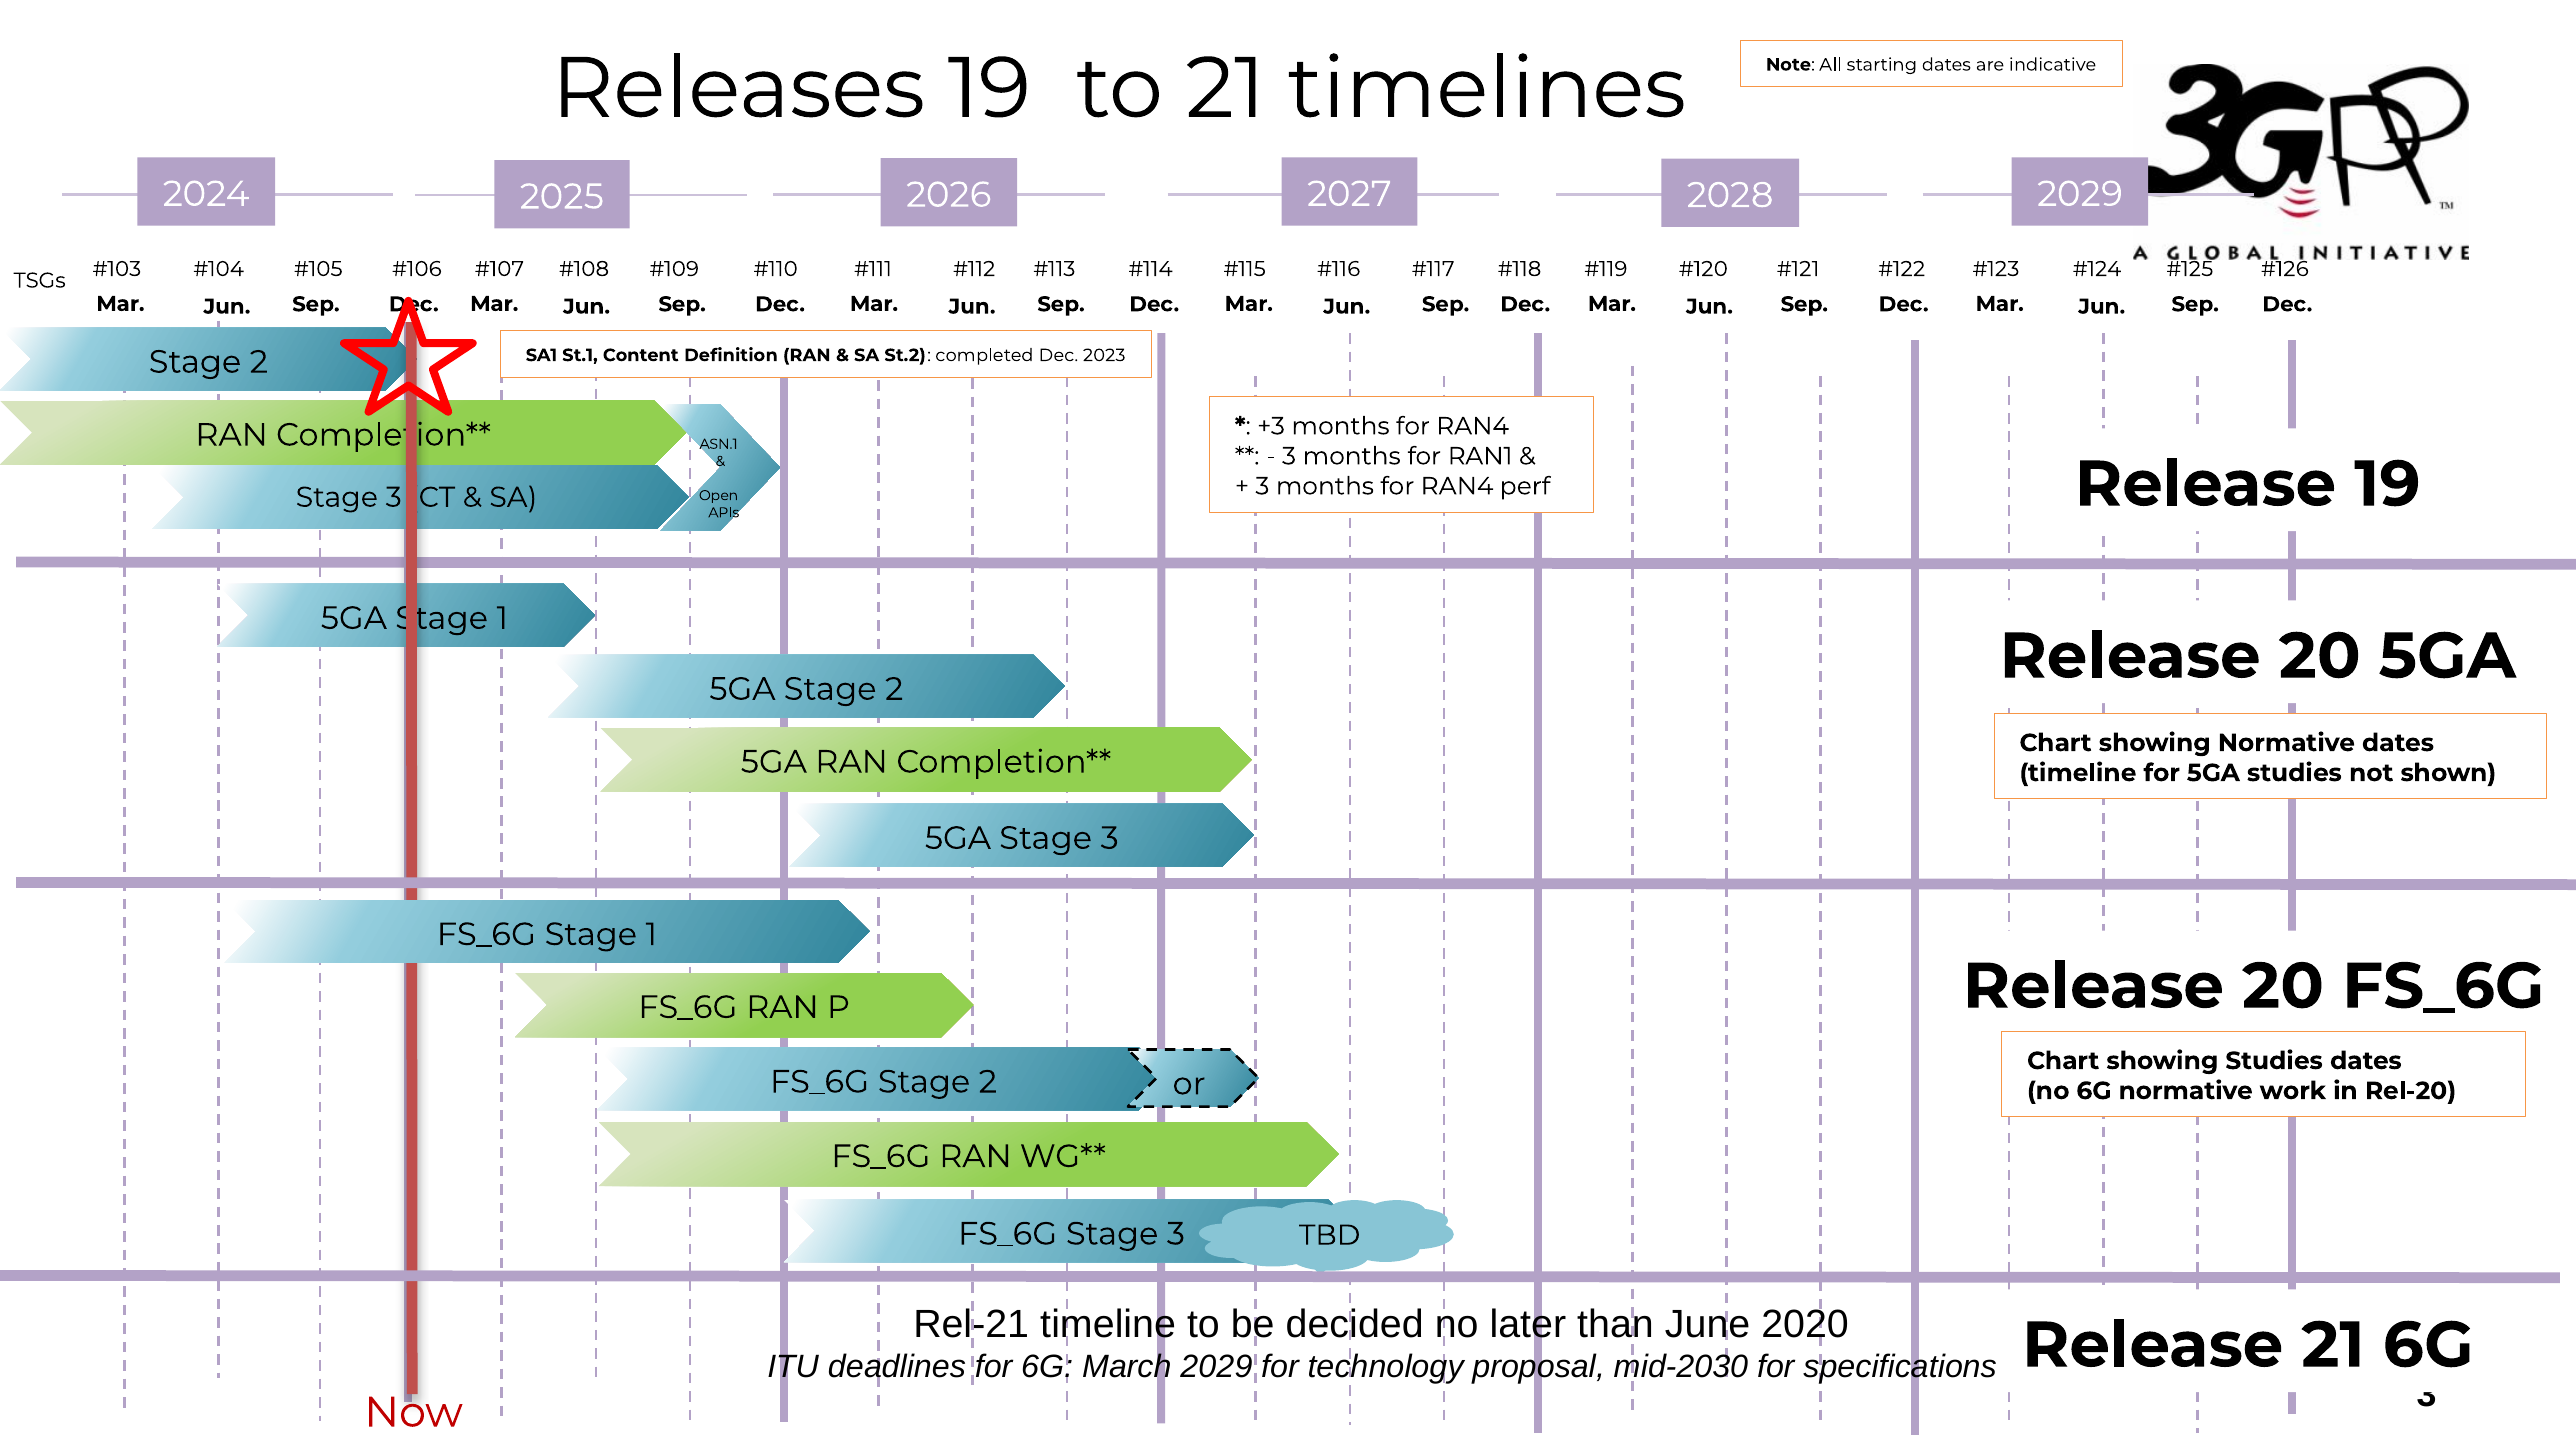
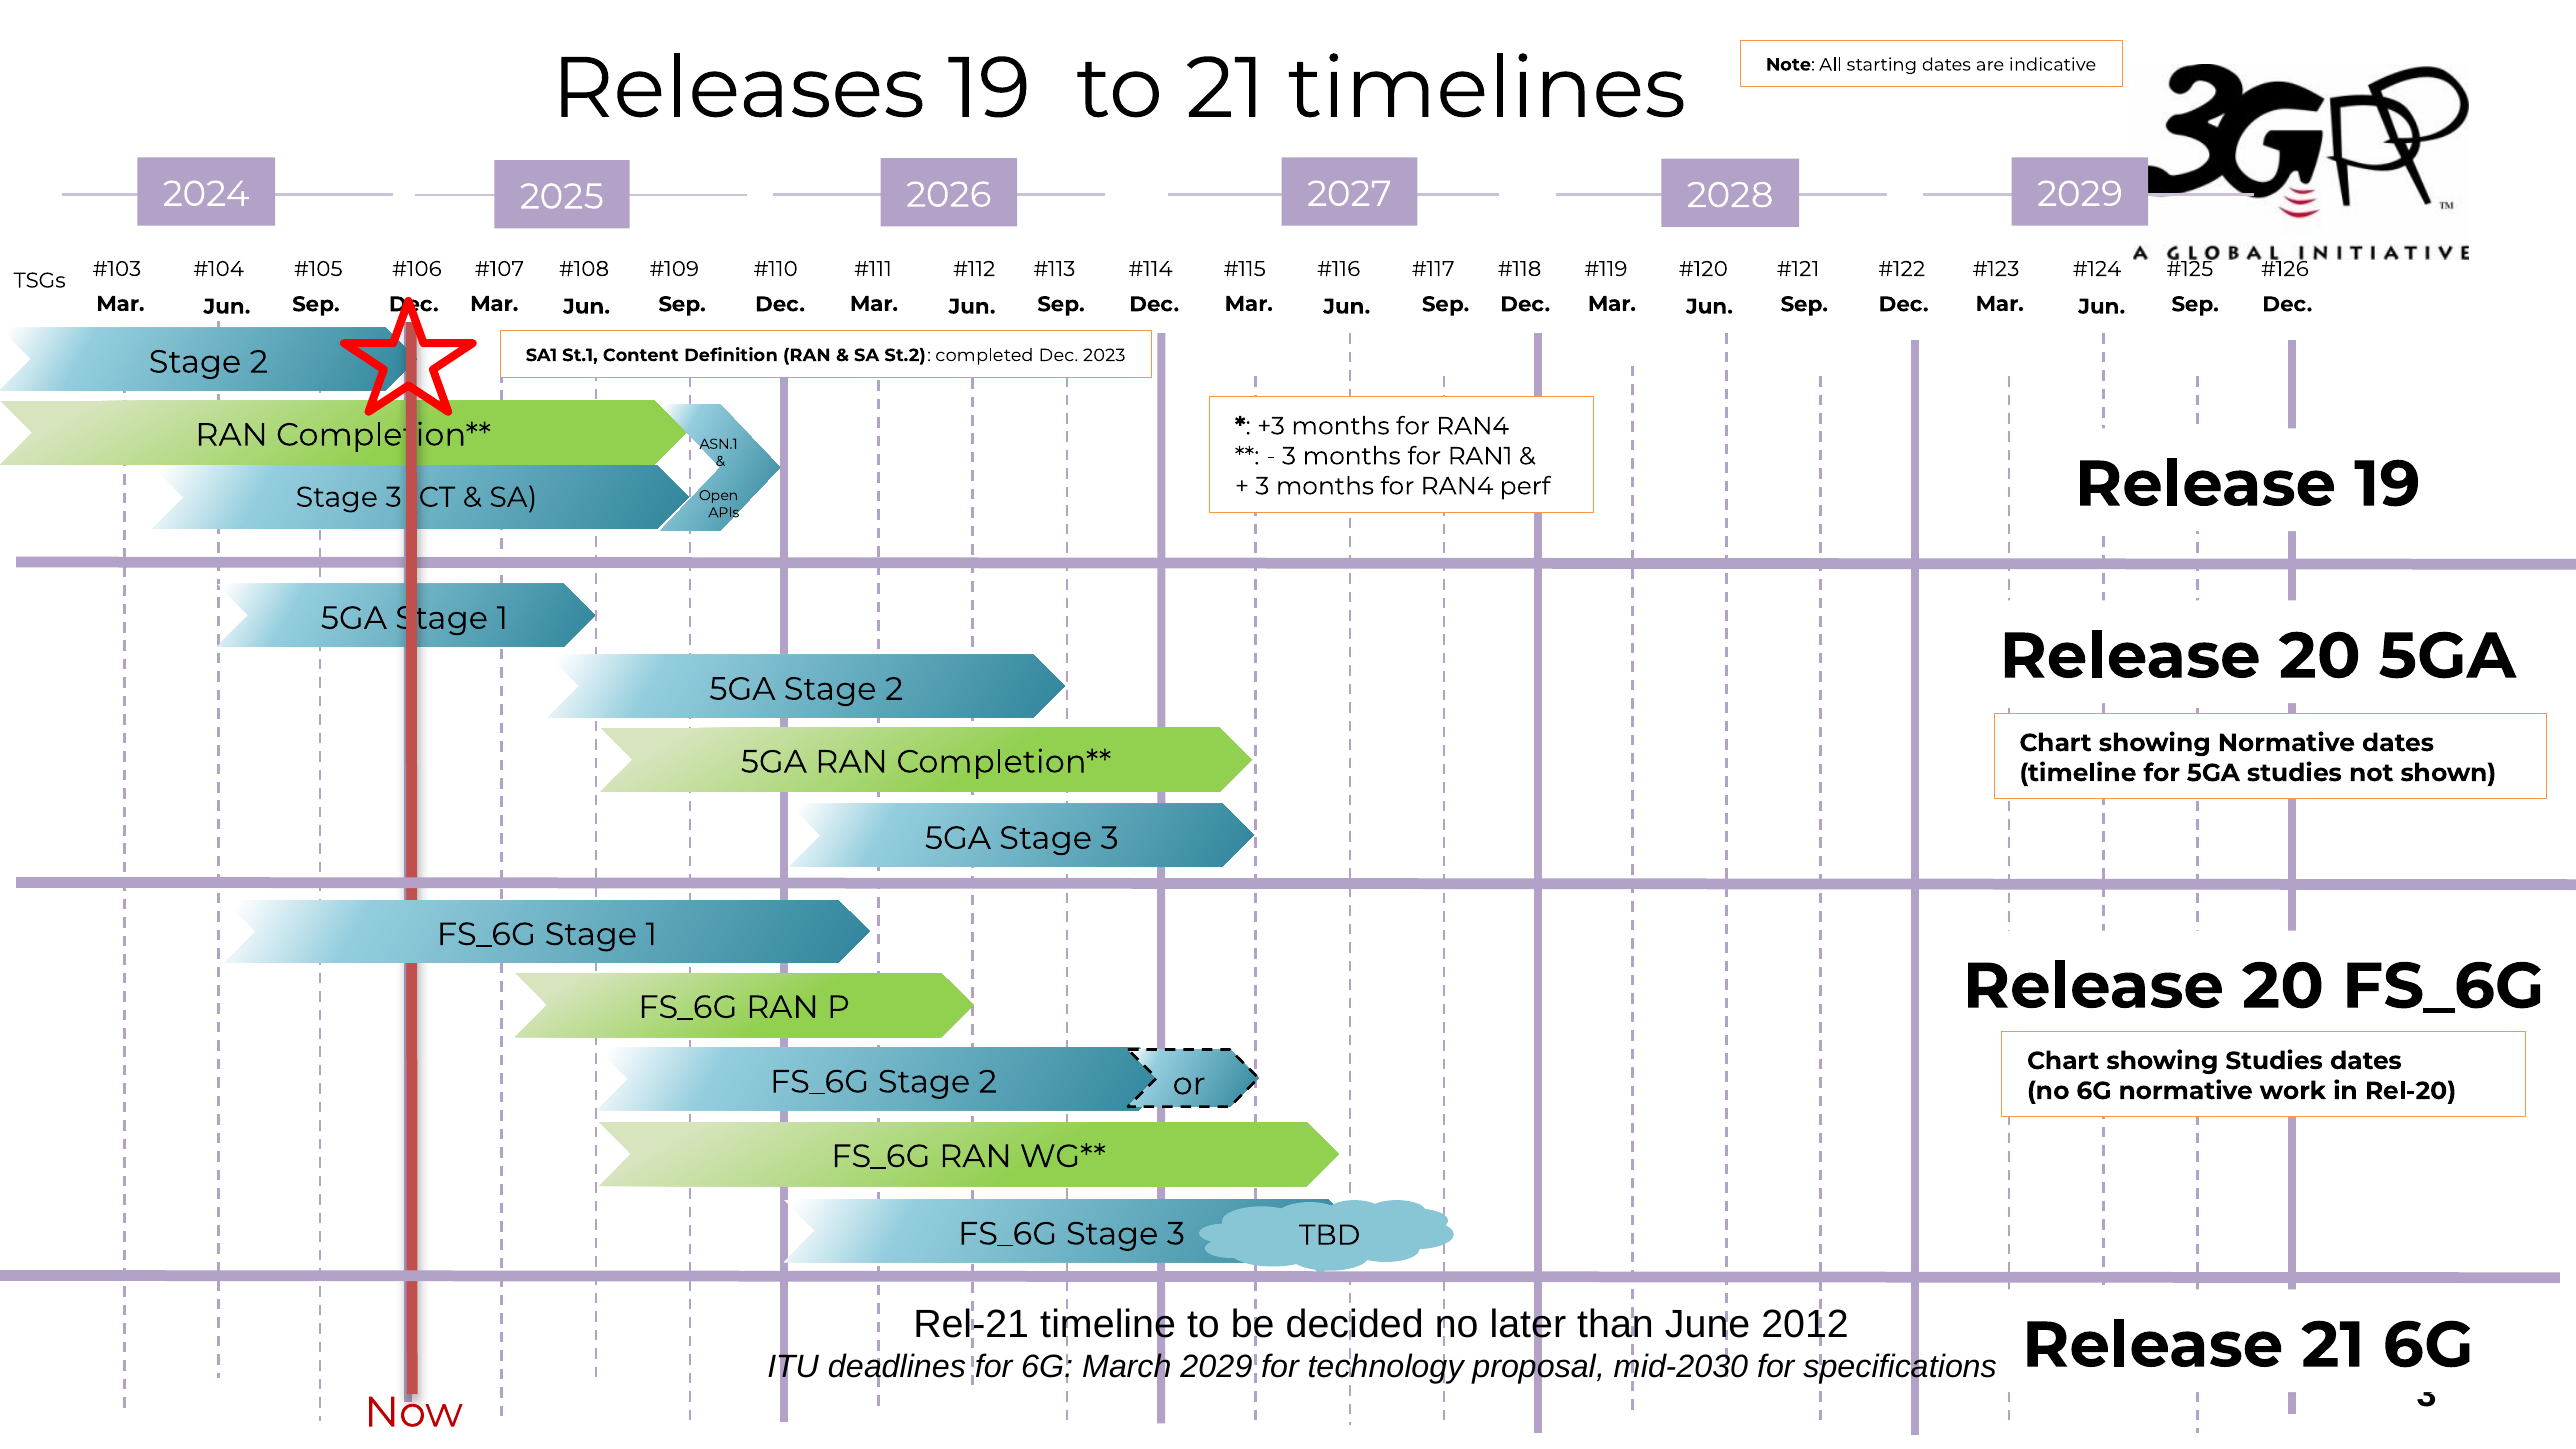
June 2020: 2020 -> 2012 (1805, 1325)
